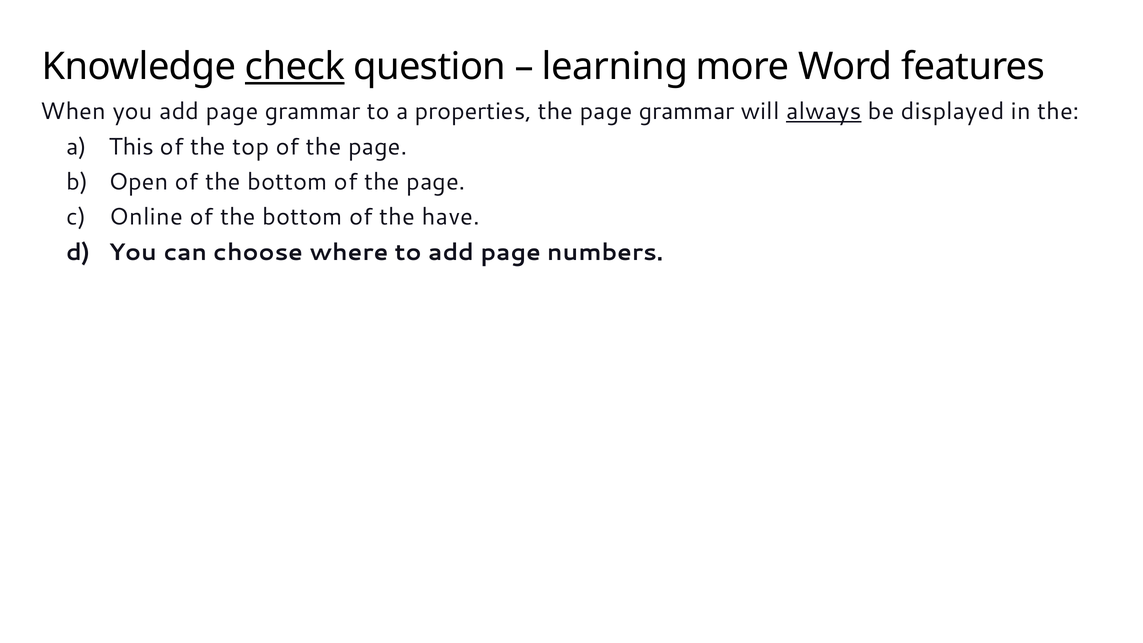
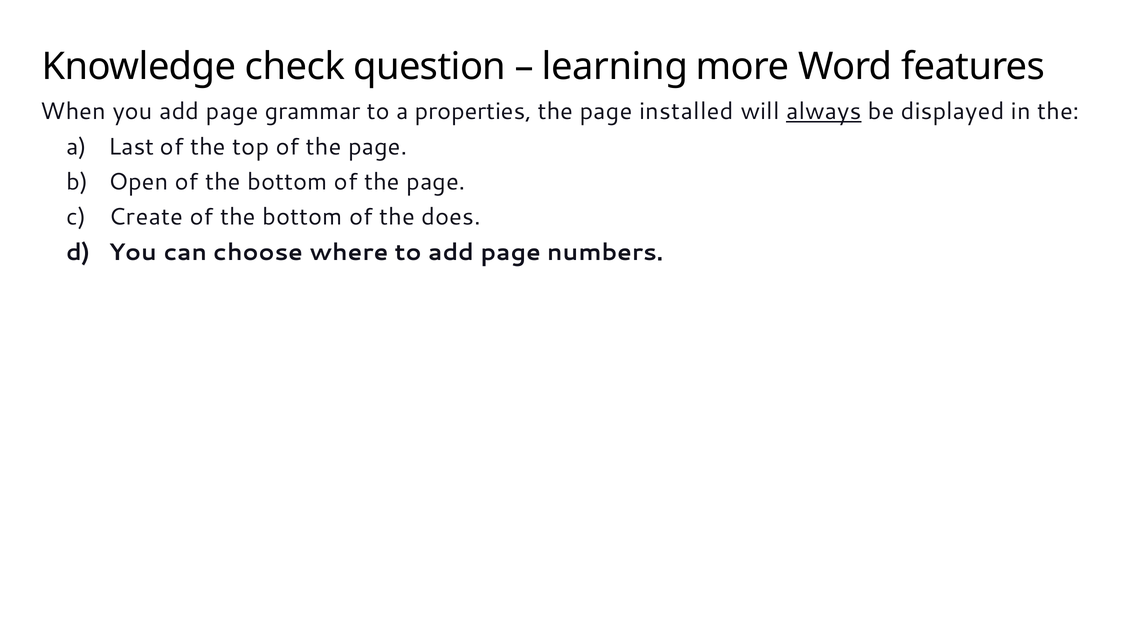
check underline: present -> none (295, 67)
the page grammar: grammar -> installed (686, 111)
This: This -> Last (131, 147)
Online: Online -> Create (146, 217)
have: have -> does (451, 217)
